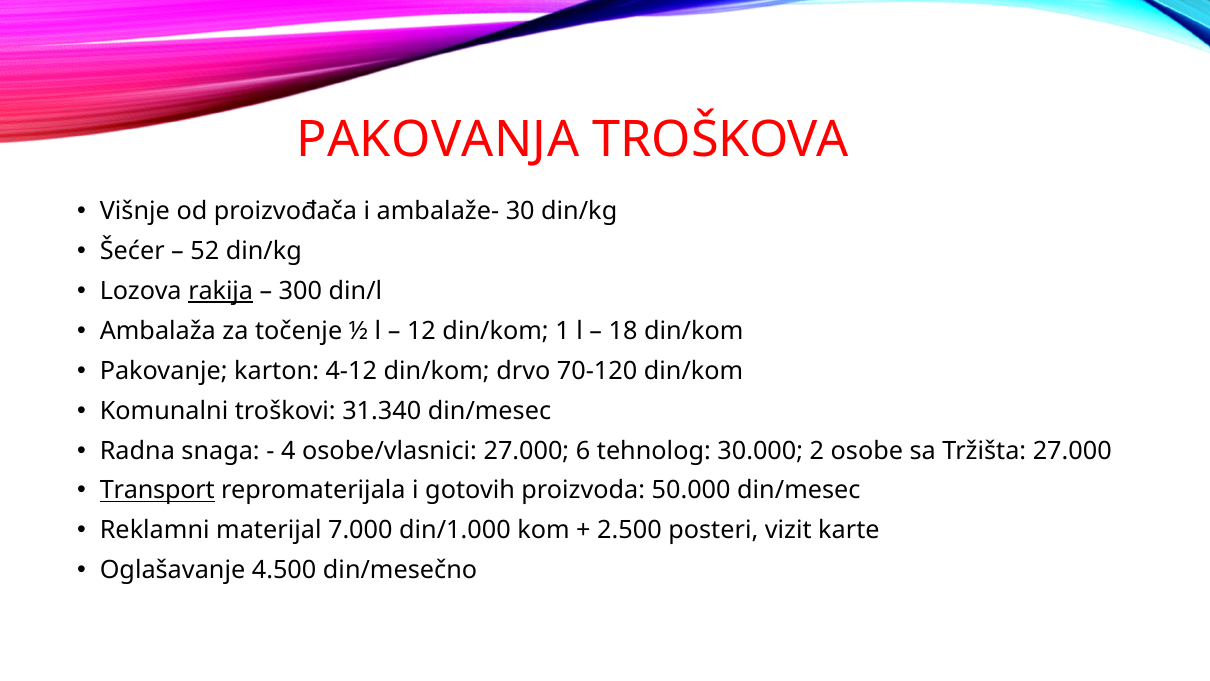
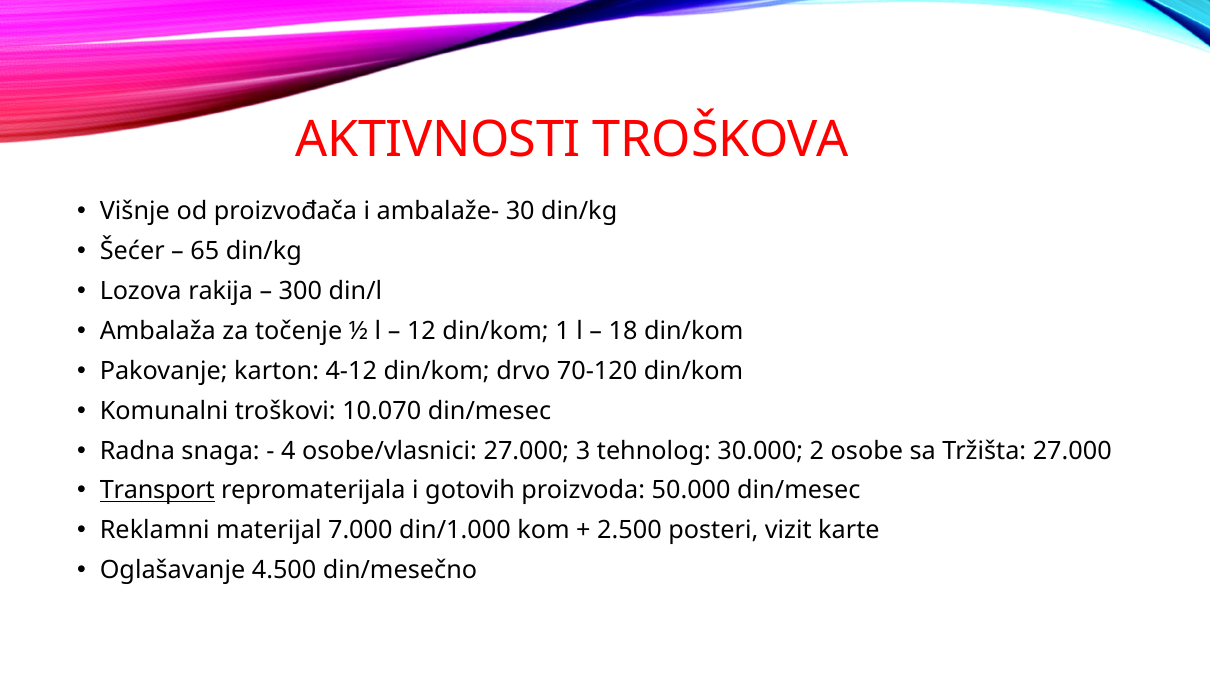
PAKOVANJA: PAKOVANJA -> AKTIVNOSTI (438, 140)
52: 52 -> 65 (205, 251)
rakija underline: present -> none (221, 291)
31.340: 31.340 -> 10.070 (382, 411)
6: 6 -> 3 (583, 451)
